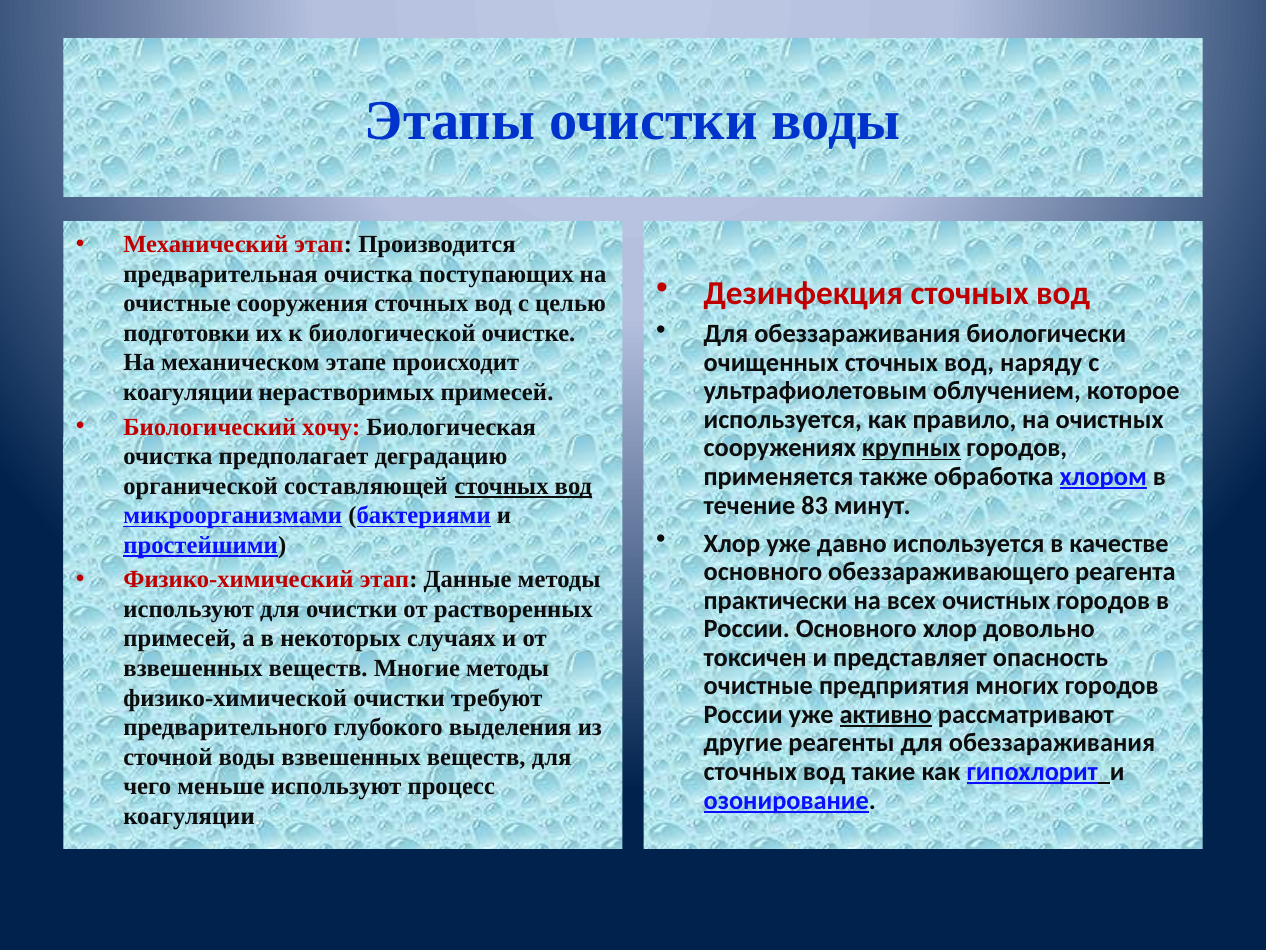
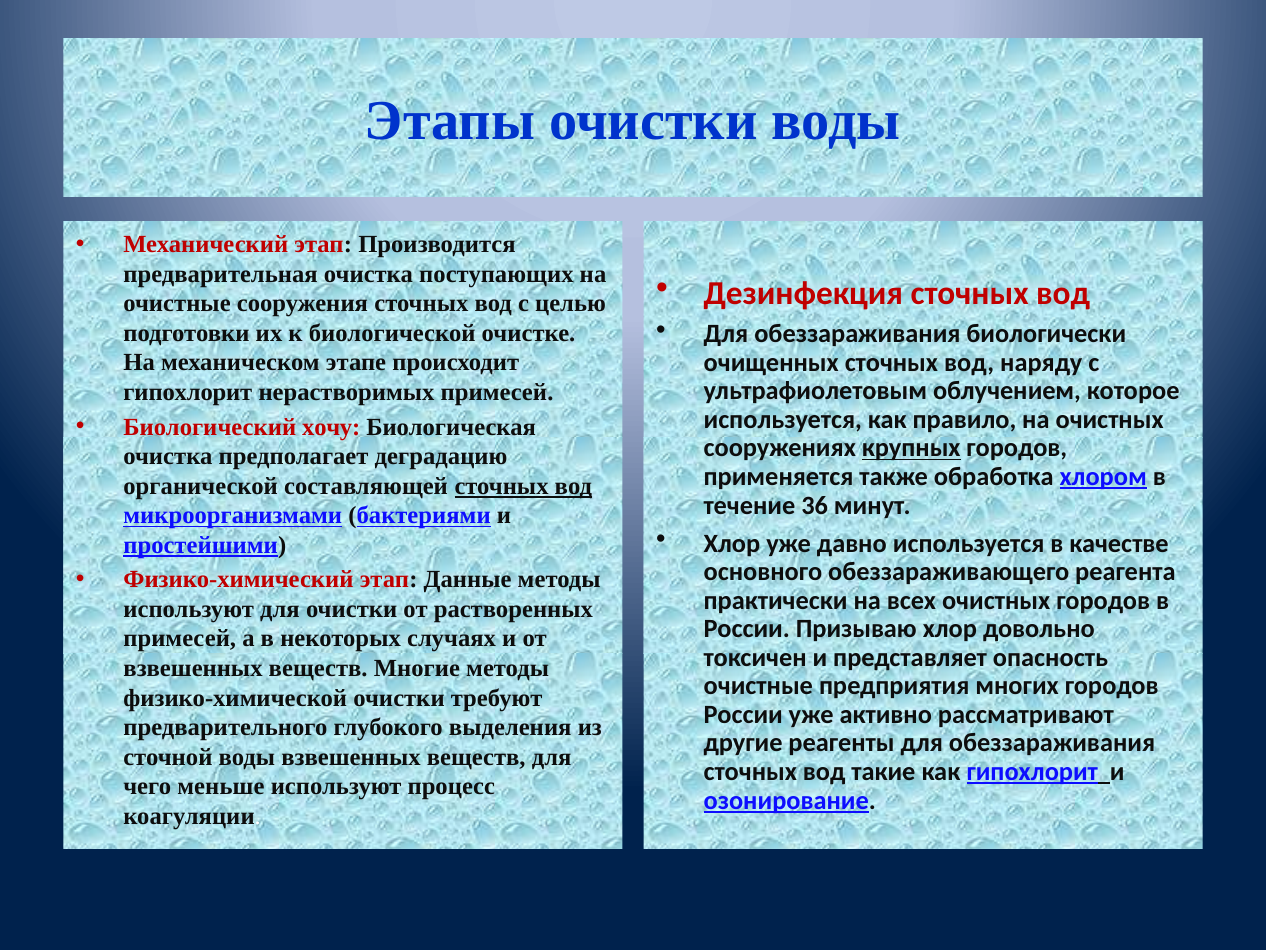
коагуляции: коагуляции -> гипохлорит (188, 392)
83: 83 -> 36 (815, 505)
России Основного: Основного -> Призываю (856, 629)
активно underline: present -> none (886, 714)
